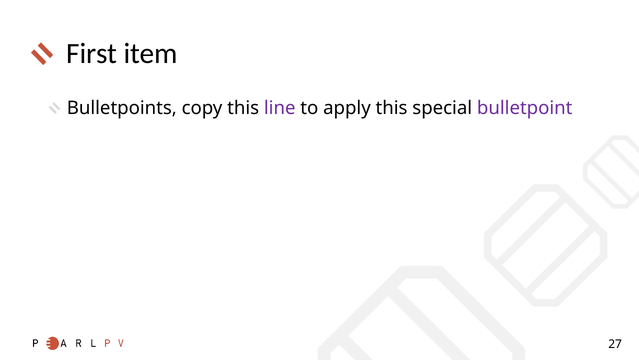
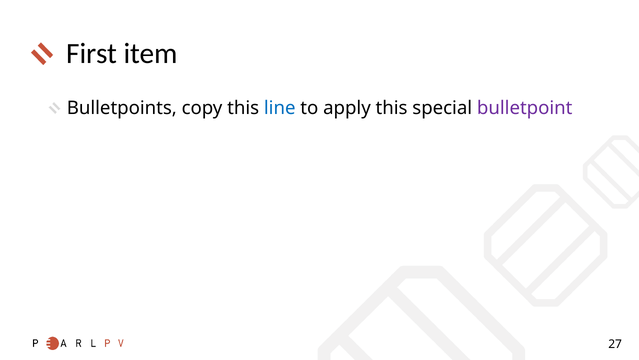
line colour: purple -> blue (280, 108)
